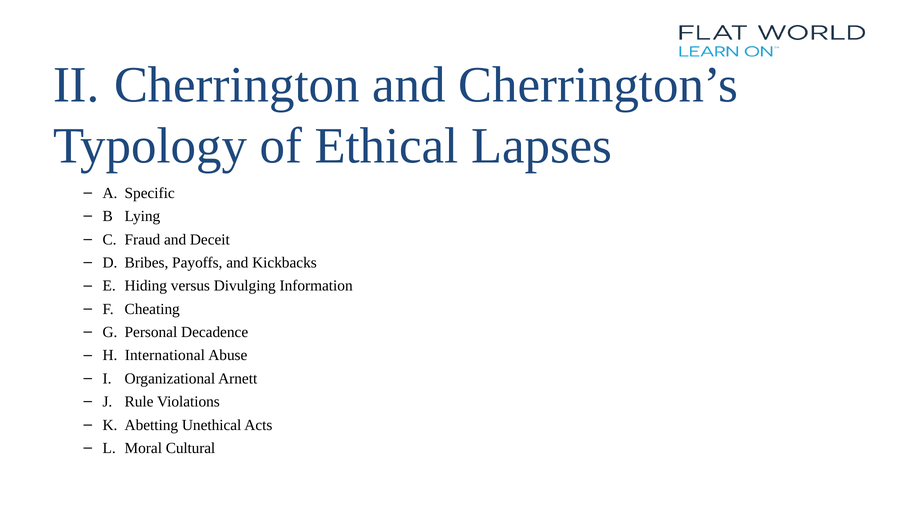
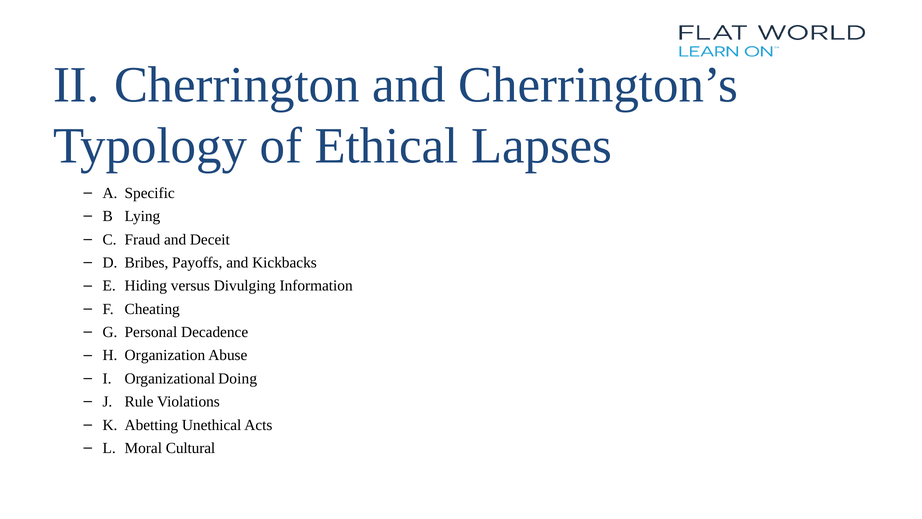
International: International -> Organization (165, 355)
Arnett: Arnett -> Doing (238, 378)
